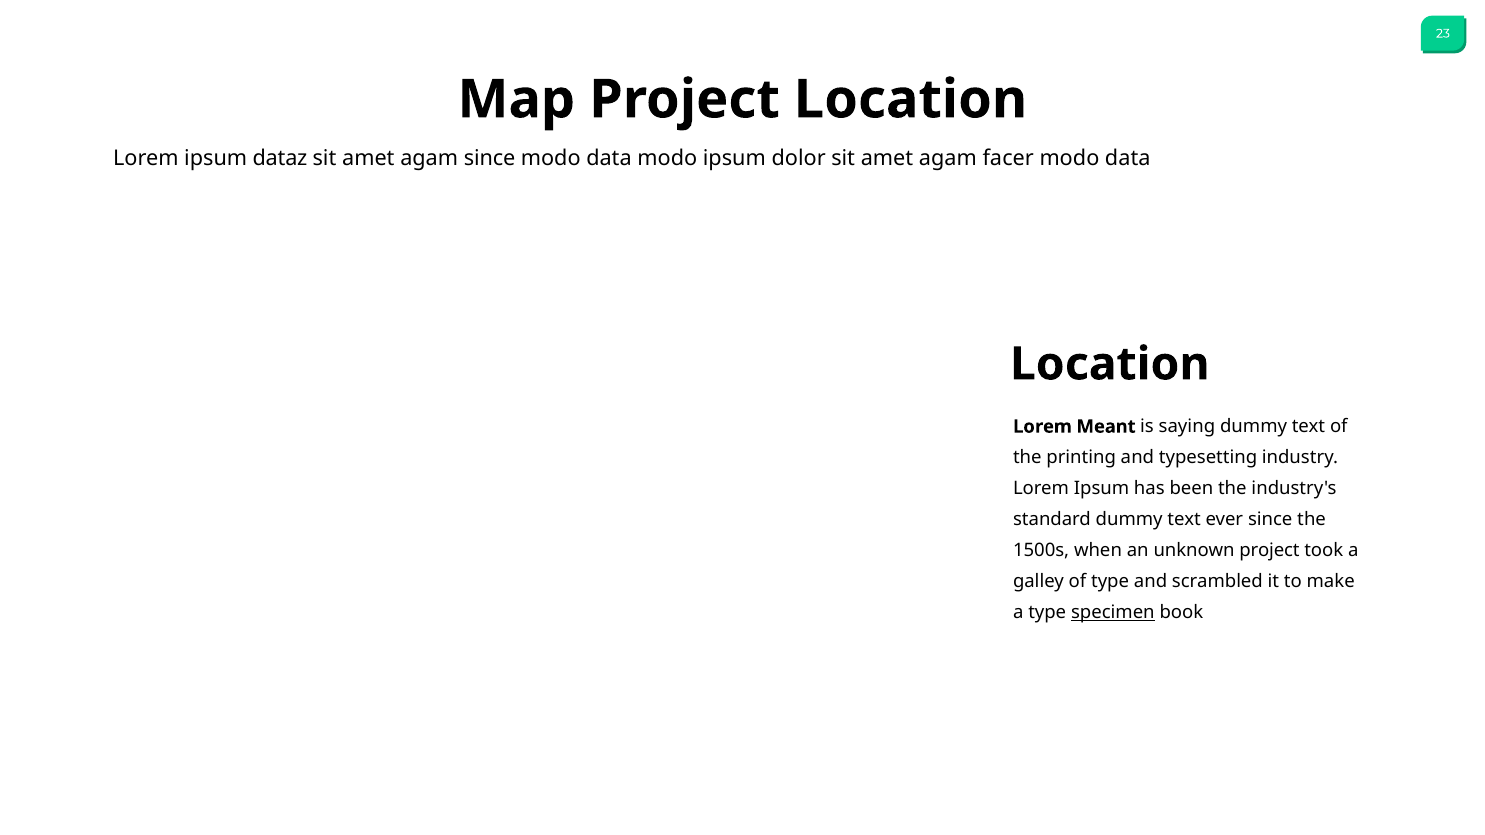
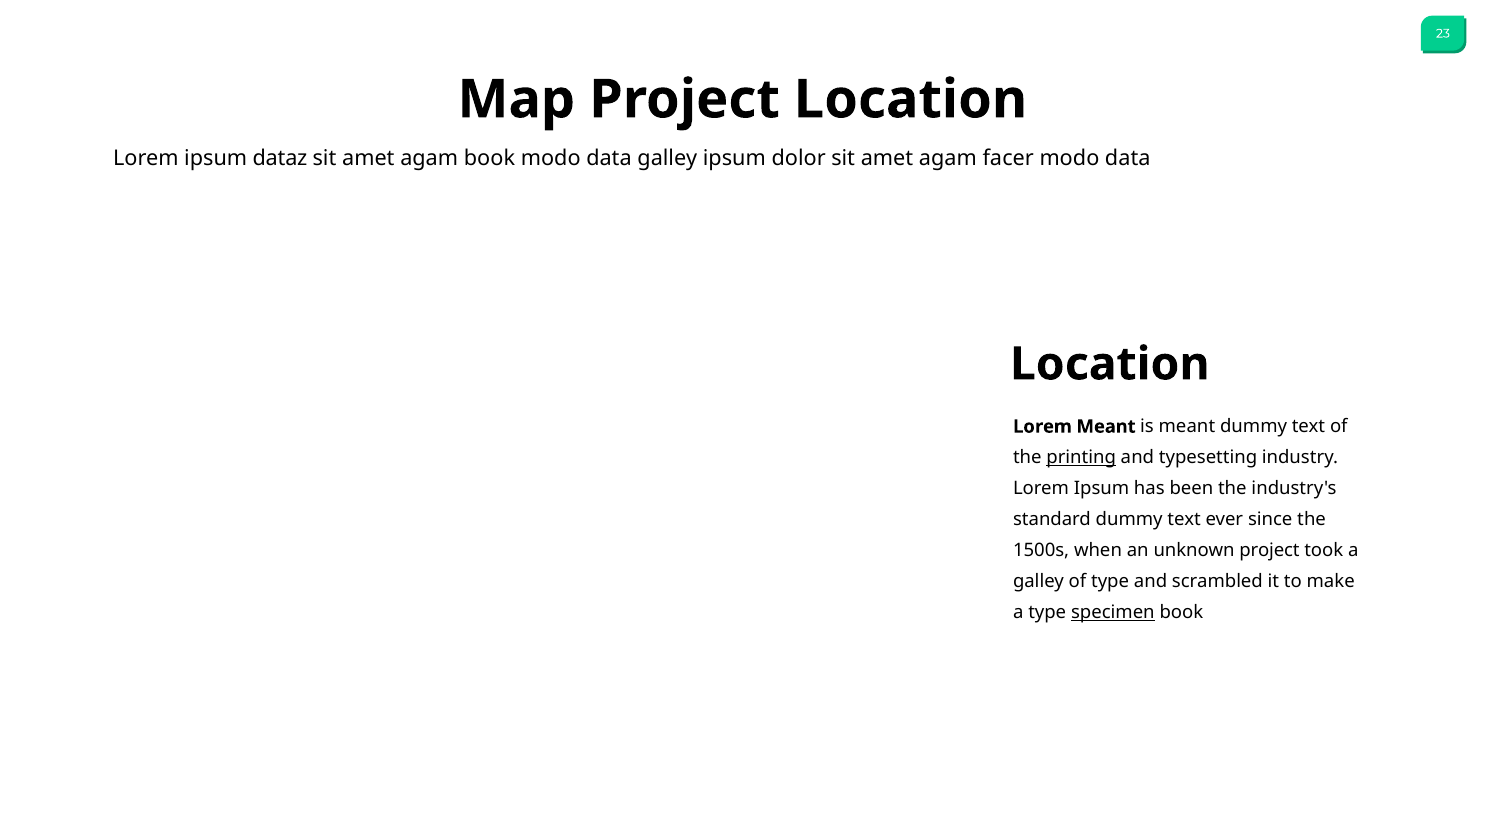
agam since: since -> book (489, 158)
data modo: modo -> galley (667, 158)
is saying: saying -> meant (1187, 427)
printing underline: none -> present (1081, 458)
